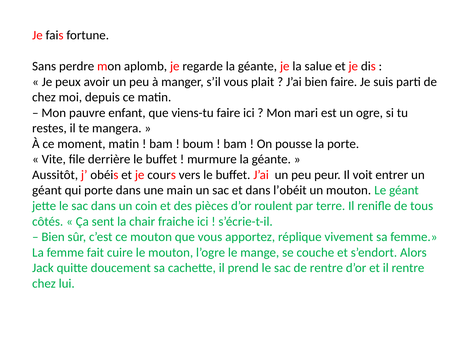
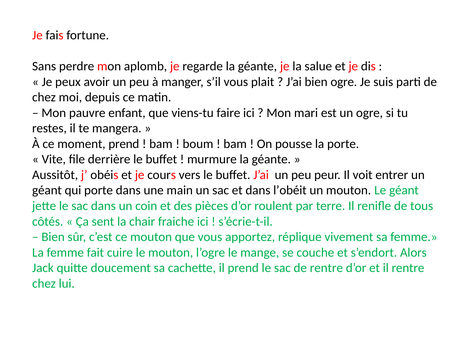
bien faire: faire -> ogre (344, 82)
moment matin: matin -> prend (124, 144)
